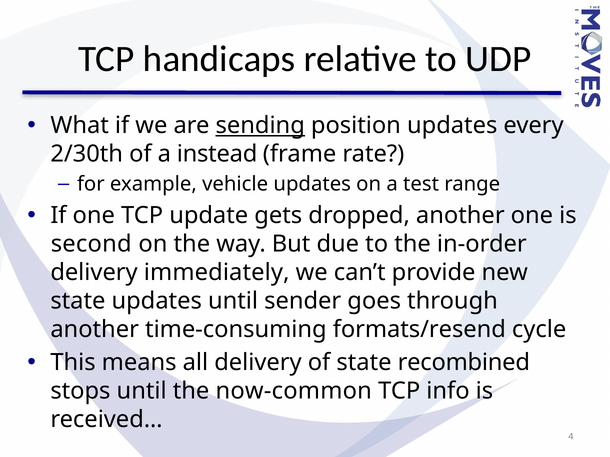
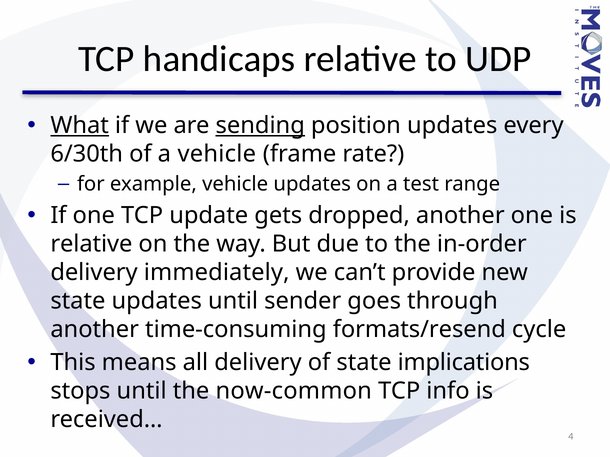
What underline: none -> present (80, 126)
2/30th: 2/30th -> 6/30th (87, 154)
a instead: instead -> vehicle (217, 154)
second: second -> relative (91, 244)
recombined: recombined -> implications (464, 363)
